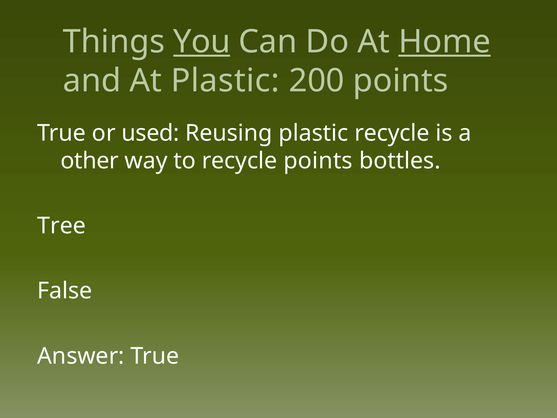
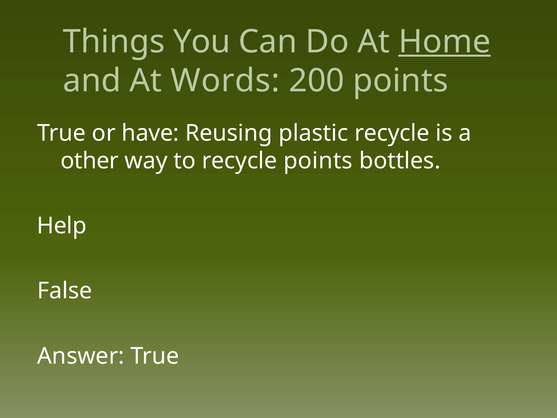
You underline: present -> none (202, 42)
At Plastic: Plastic -> Words (225, 81)
used: used -> have (150, 133)
Tree: Tree -> Help (62, 226)
